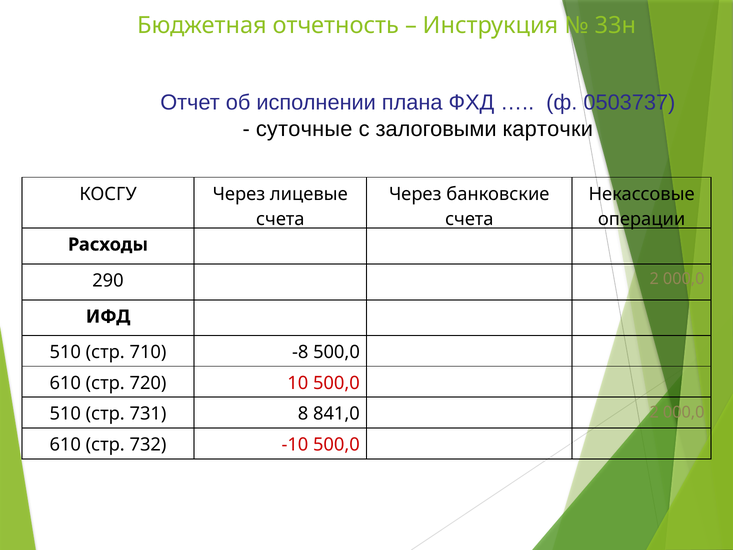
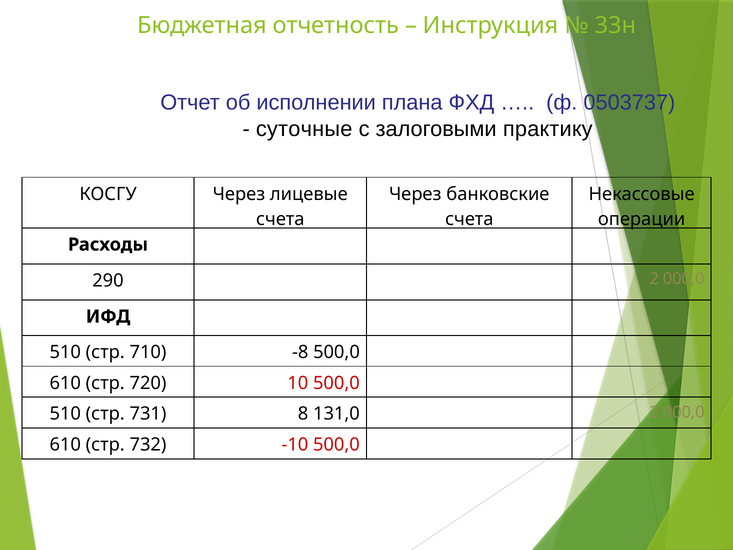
карточки: карточки -> практику (548, 129)
841,0: 841,0 -> 131,0 (336, 414)
